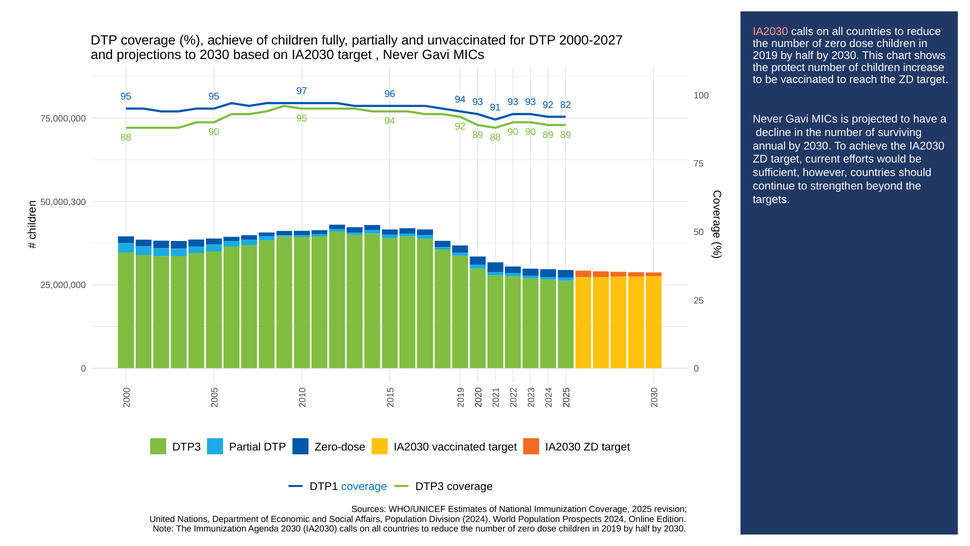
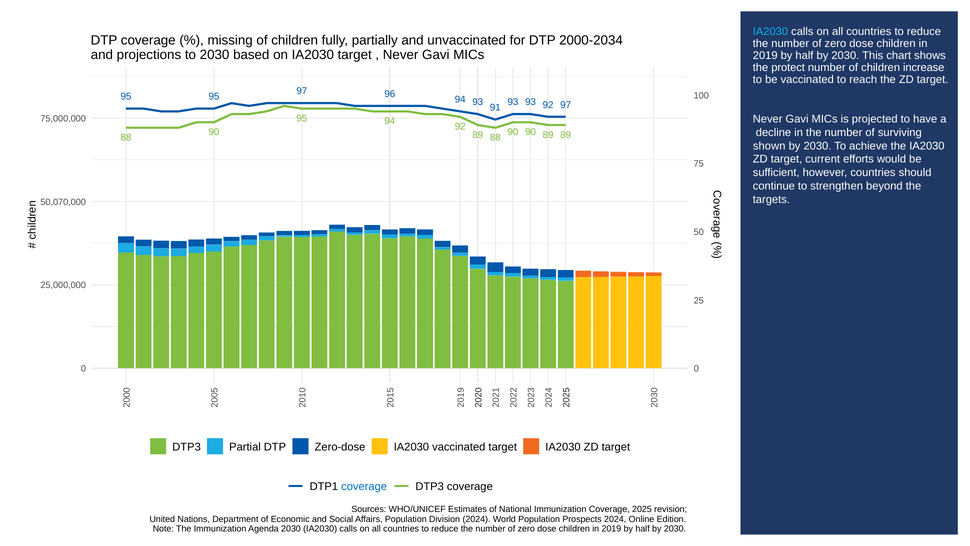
IA2030 colour: pink -> light blue (770, 31)
achieve: achieve -> missing (230, 40)
2000-2027: 2000-2027 -> 2000-2034 (591, 40)
92 82: 82 -> 97 (566, 105)
annual: annual -> shown (769, 146)
50,000,300: 50,000,300 -> 50,070,000 (63, 202)
